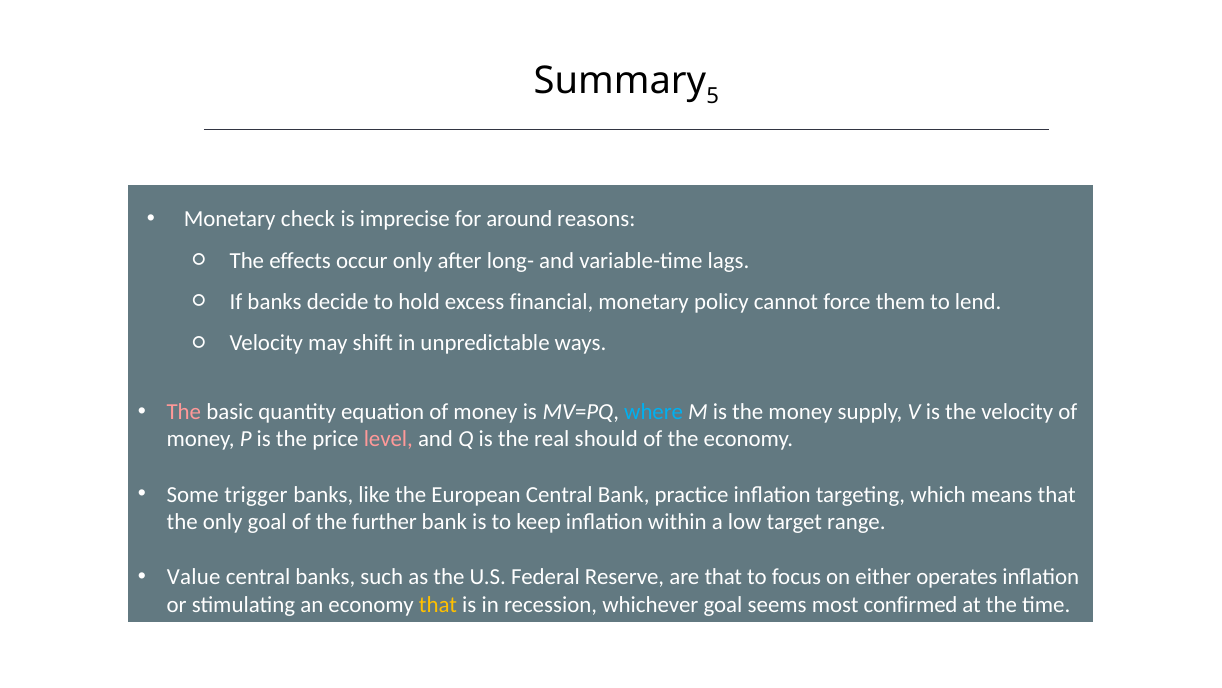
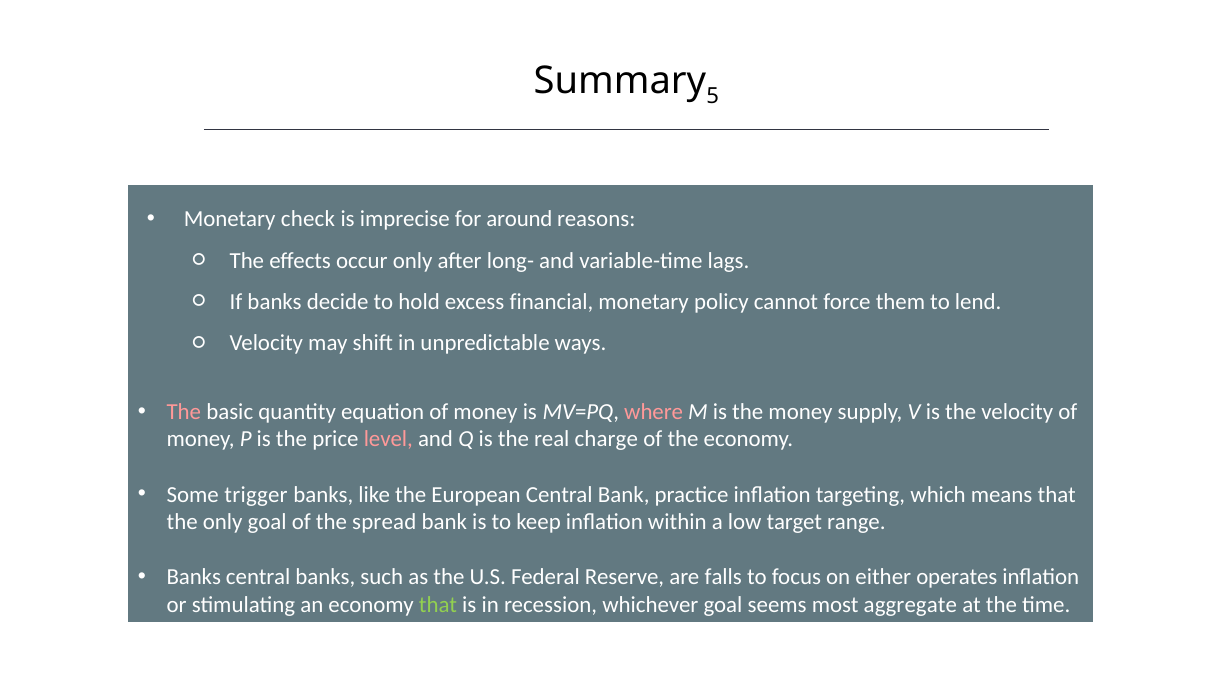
where colour: light blue -> pink (654, 411)
should: should -> charge (606, 439)
further: further -> spread (384, 521)
Value: Value -> Banks (194, 576)
are that: that -> falls (723, 576)
that colour: yellow -> light green (438, 604)
confirmed: confirmed -> aggregate (910, 604)
